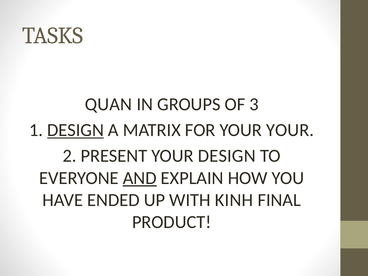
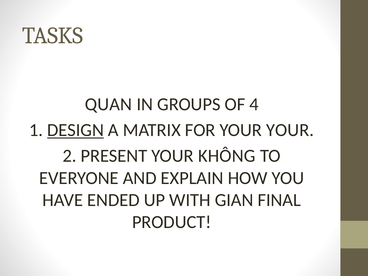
3: 3 -> 4 (254, 104)
YOUR DESIGN: DESIGN -> KHÔNG (227, 156)
AND underline: present -> none (140, 178)
KINH: KINH -> GIAN (234, 200)
